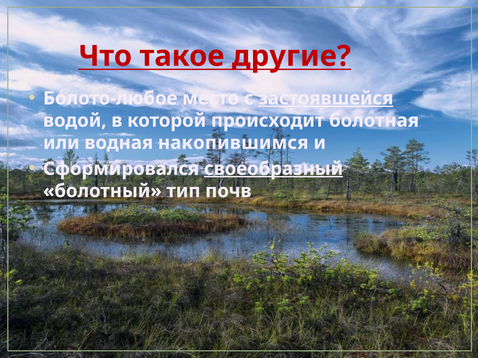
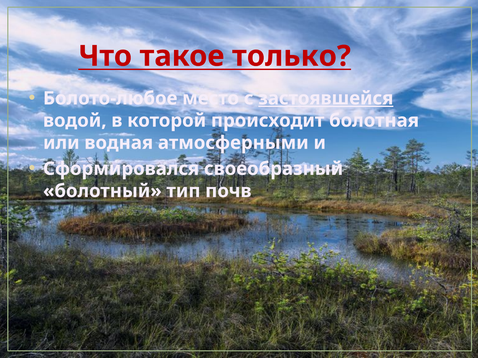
другие: другие -> только (291, 56)
накопившимся: накопившимся -> атмосферными (233, 143)
своеобразный underline: present -> none (274, 169)
